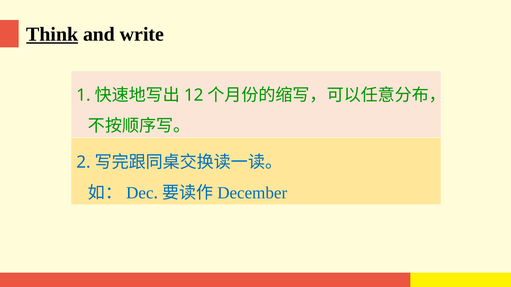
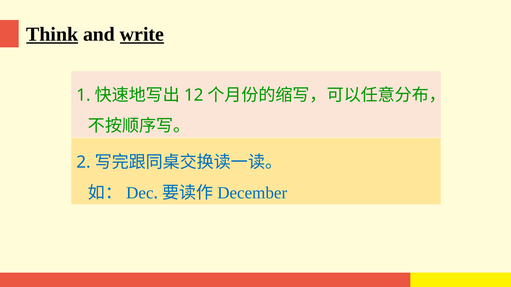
write underline: none -> present (142, 34)
